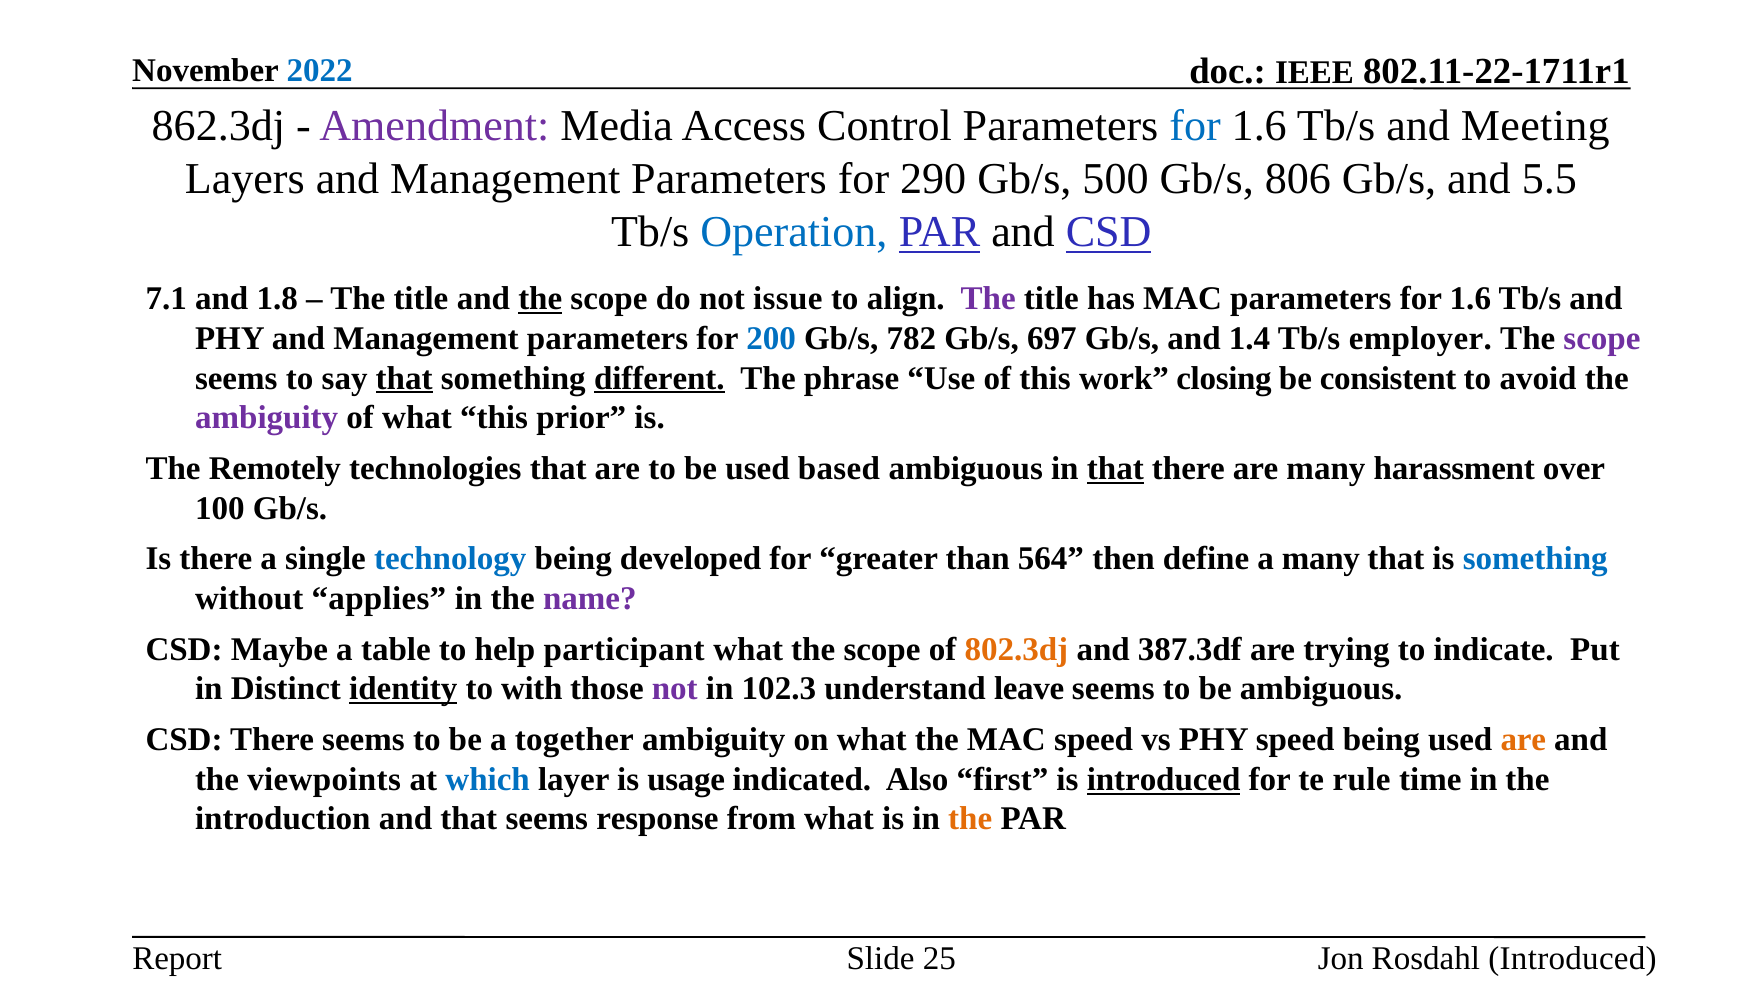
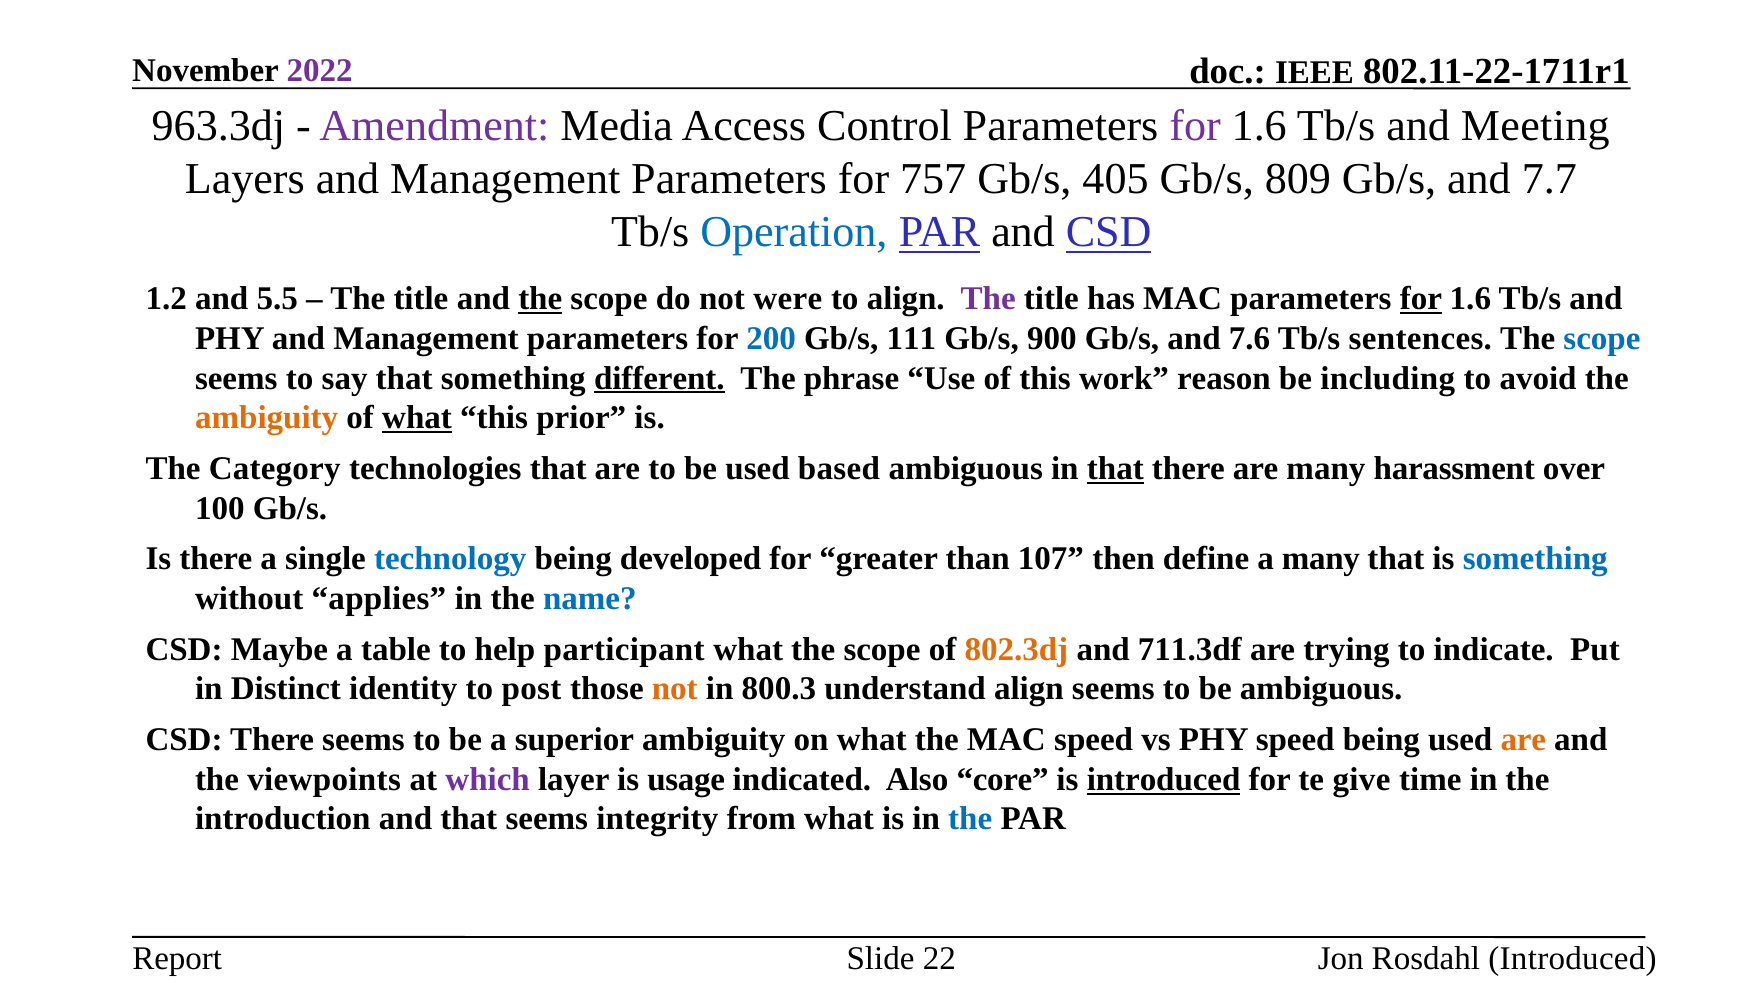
2022 colour: blue -> purple (320, 70)
862.3dj: 862.3dj -> 963.3dj (218, 126)
for colour: blue -> purple (1195, 126)
290: 290 -> 757 (933, 179)
500: 500 -> 405 (1116, 179)
806: 806 -> 809 (1298, 179)
5.5: 5.5 -> 7.7 (1549, 179)
7.1: 7.1 -> 1.2 (166, 299)
1.8: 1.8 -> 5.5 (277, 299)
issue: issue -> were (788, 299)
for underline: none -> present (1421, 299)
782: 782 -> 111 (911, 338)
697: 697 -> 900 (1052, 338)
1.4: 1.4 -> 7.6 (1250, 338)
employer: employer -> sentences (1420, 338)
scope colour: purple -> blue (1602, 338)
that underline: present -> none (404, 378)
closing: closing -> reason (1224, 378)
consistent: consistent -> including (1388, 378)
ambiguity colour: purple -> orange (267, 418)
what underline: none -> present (417, 418)
Remotely: Remotely -> Category (275, 468)
564: 564 -> 107 (1051, 559)
name colour: purple -> blue (590, 598)
387.3df: 387.3df -> 711.3df (1190, 649)
identity underline: present -> none (403, 689)
with: with -> post (531, 689)
not colour: purple -> orange (675, 689)
102.3: 102.3 -> 800.3 (779, 689)
understand leave: leave -> align (1029, 689)
together: together -> superior (574, 739)
which colour: blue -> purple (488, 779)
first: first -> core (1003, 779)
rule: rule -> give (1361, 779)
response: response -> integrity (657, 819)
the colour: orange -> blue (970, 819)
25: 25 -> 22 (939, 958)
